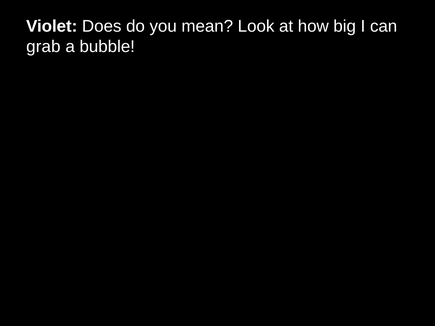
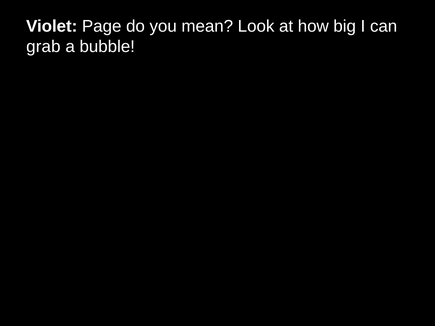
Does: Does -> Page (102, 26)
